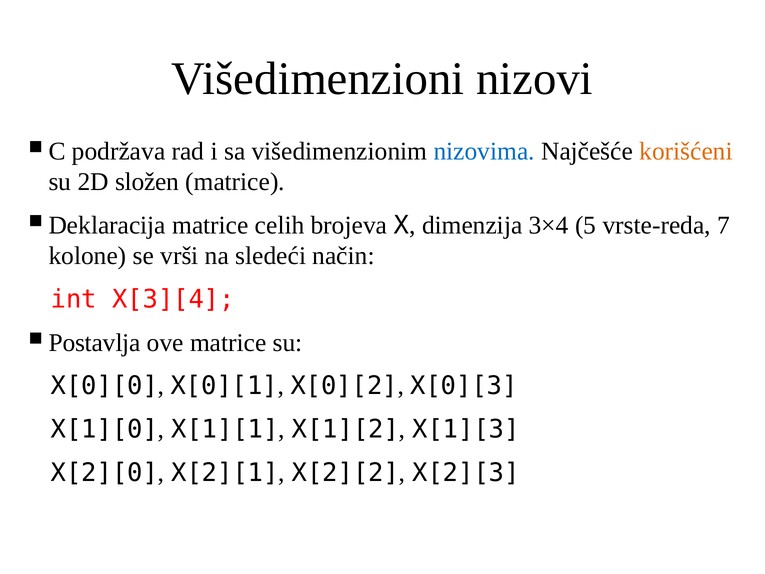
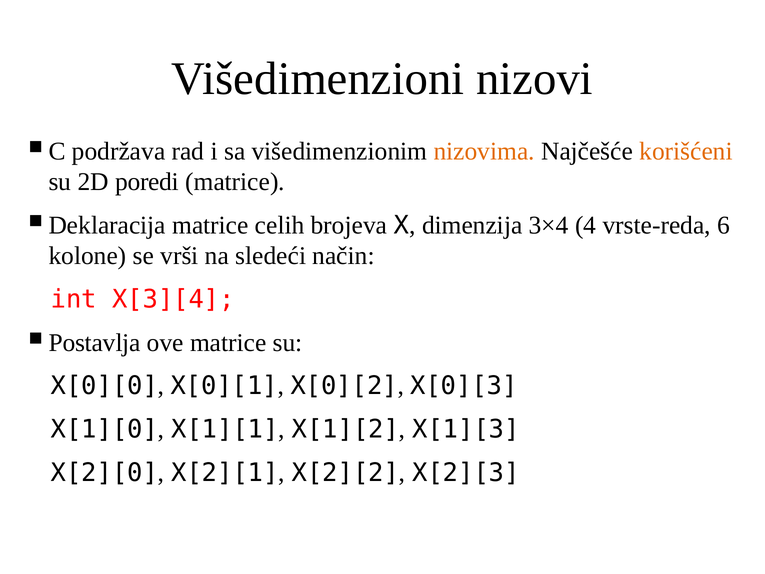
nizovima colour: blue -> orange (484, 151)
složen: složen -> poredi (147, 182)
5: 5 -> 4 (586, 225)
7: 7 -> 6 (724, 225)
